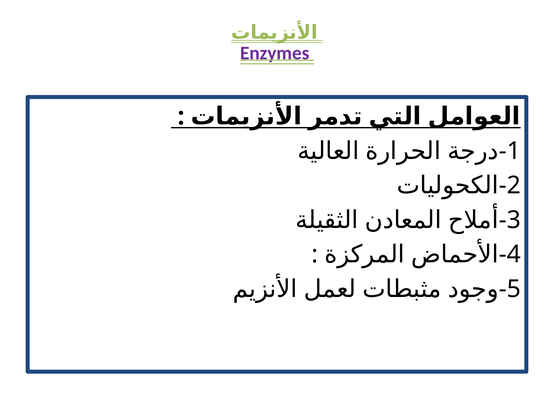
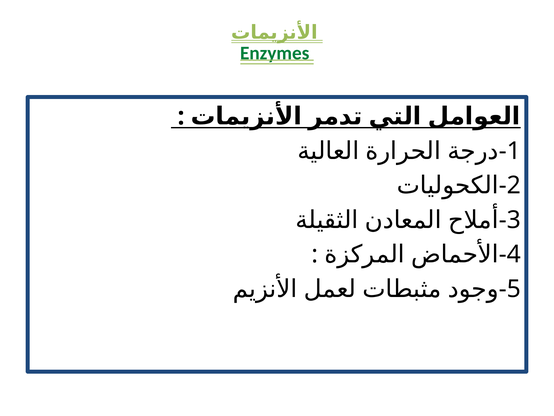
Enzymes colour: purple -> green (275, 53)
